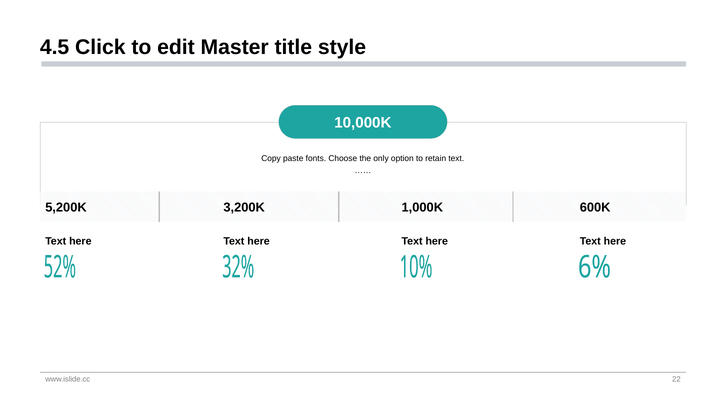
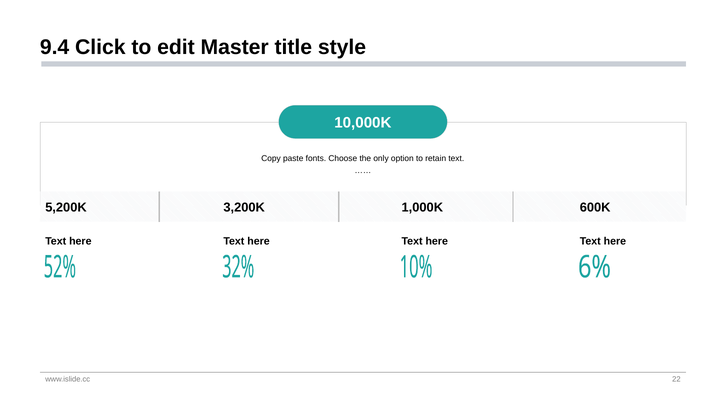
4.5: 4.5 -> 9.4 (55, 47)
